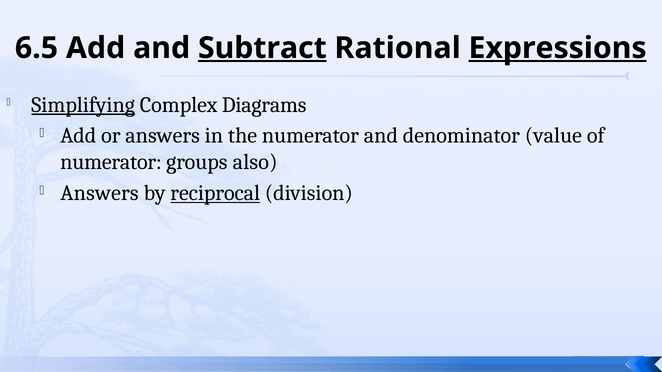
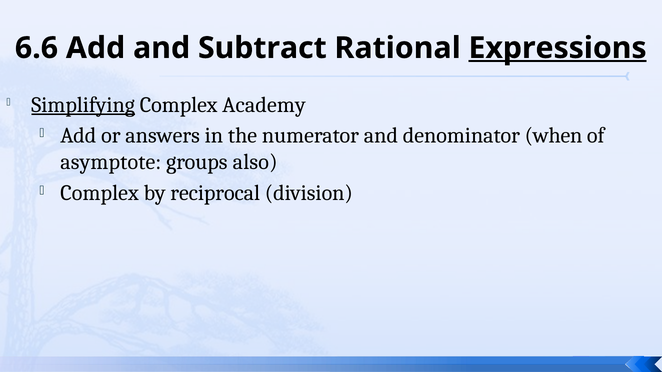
6.5: 6.5 -> 6.6 (36, 48)
Subtract underline: present -> none (262, 48)
Diagrams: Diagrams -> Academy (264, 105)
value: value -> when (554, 136)
numerator: numerator -> asymptote (111, 162)
Answers: Answers -> Complex (100, 193)
reciprocal underline: present -> none (215, 193)
